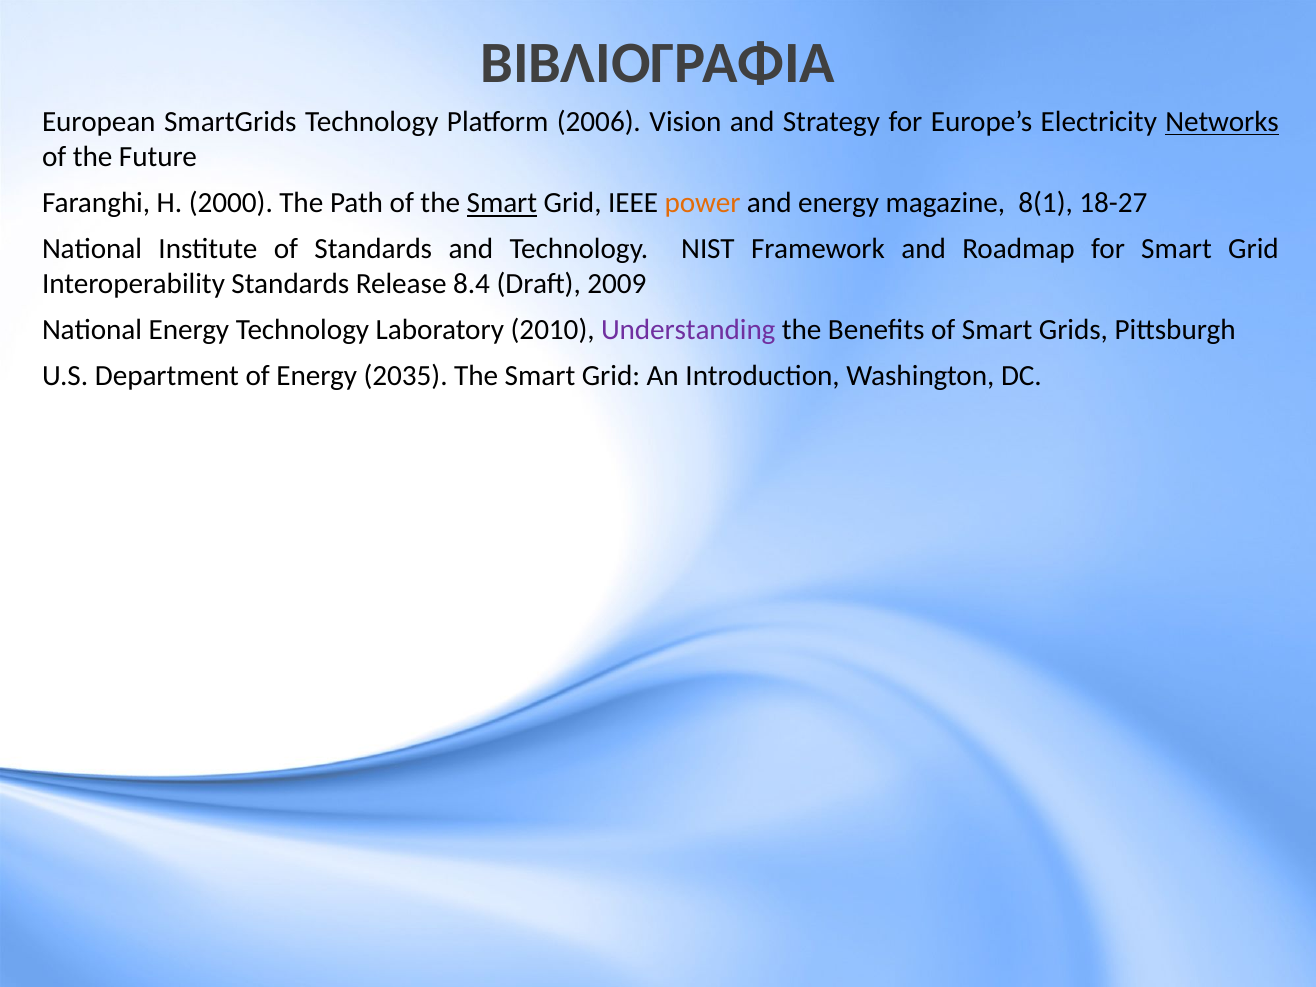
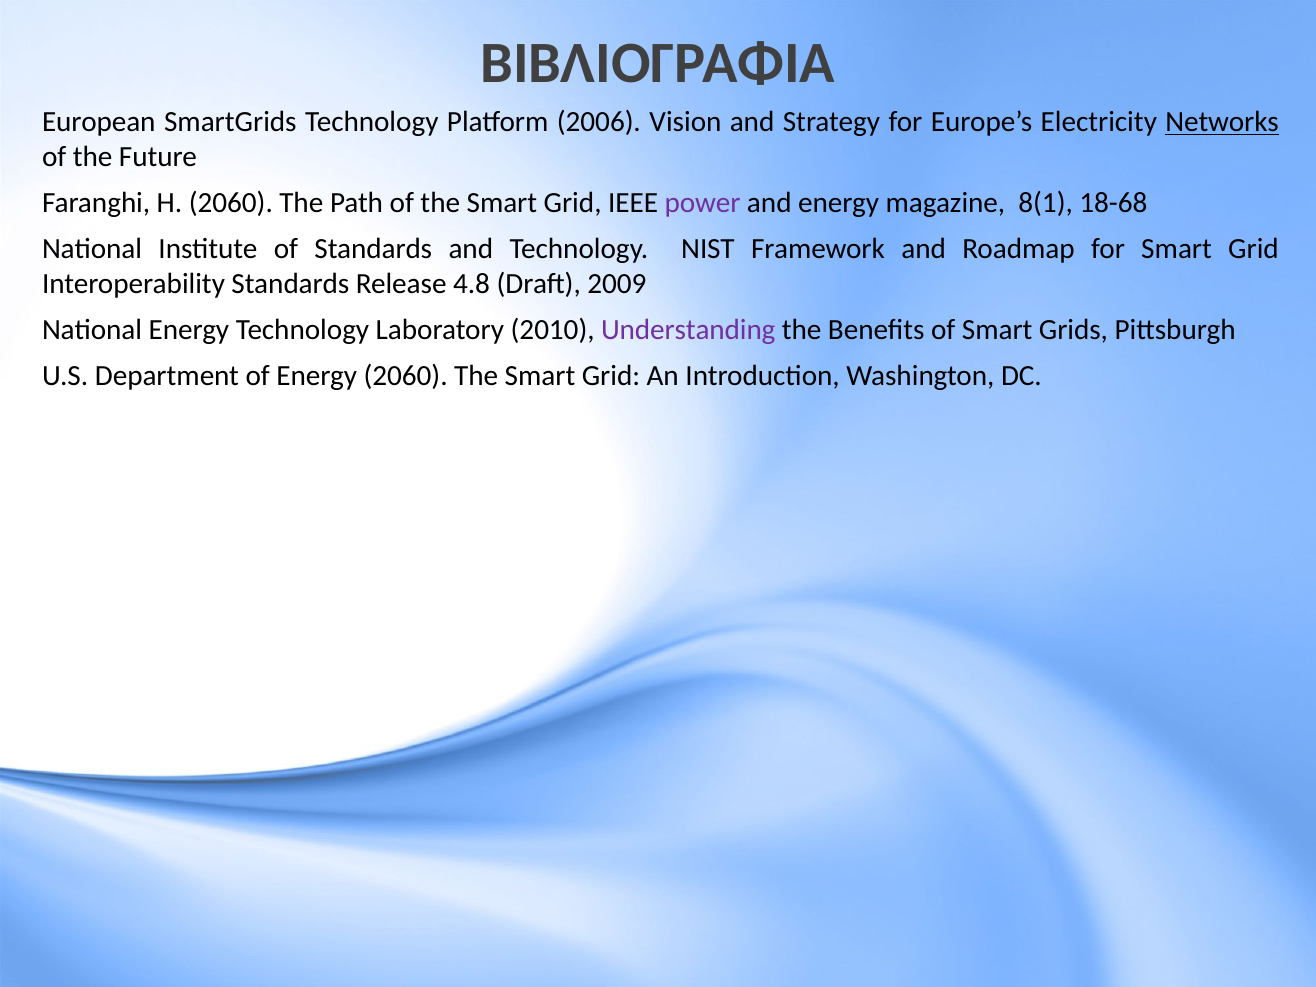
H 2000: 2000 -> 2060 (231, 203)
Smart underline: present -> none (502, 203)
power colour: orange -> purple (703, 203)
18-27: 18-27 -> 18-68 (1113, 203)
8.4: 8.4 -> 4.8 (472, 284)
Energy 2035: 2035 -> 2060 (406, 376)
